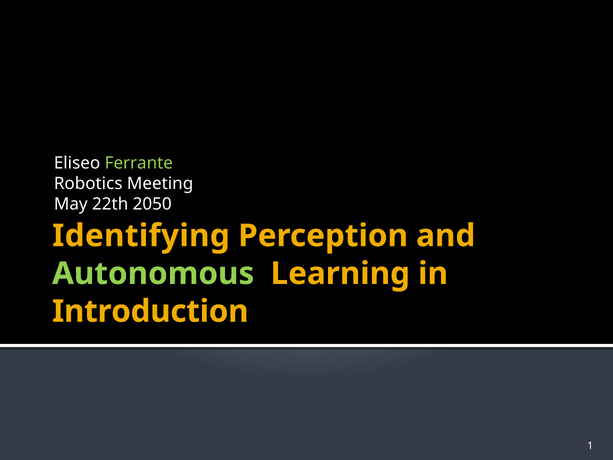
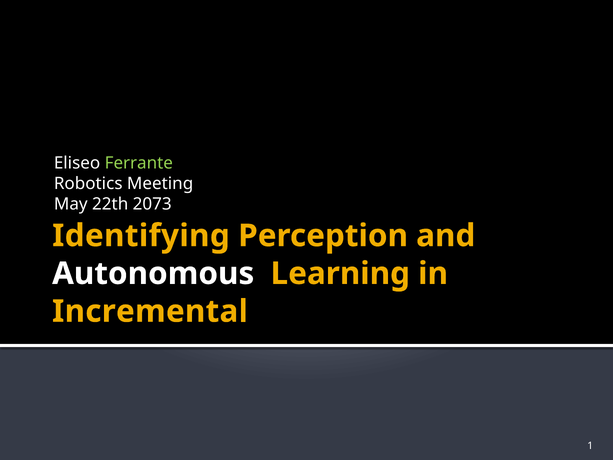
2050: 2050 -> 2073 (152, 204)
Autonomous colour: light green -> white (153, 273)
Introduction: Introduction -> Incremental (150, 311)
